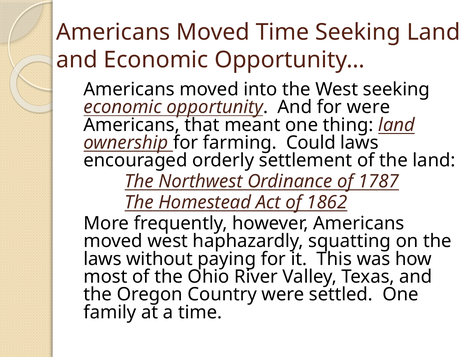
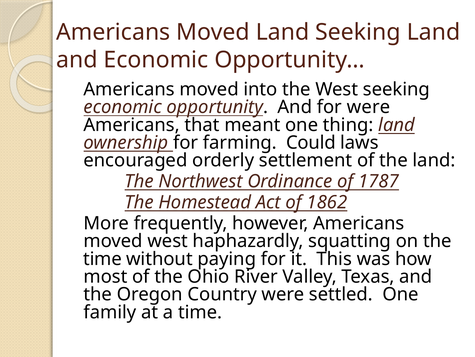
Moved Time: Time -> Land (283, 32)
laws: laws -> time (103, 258)
